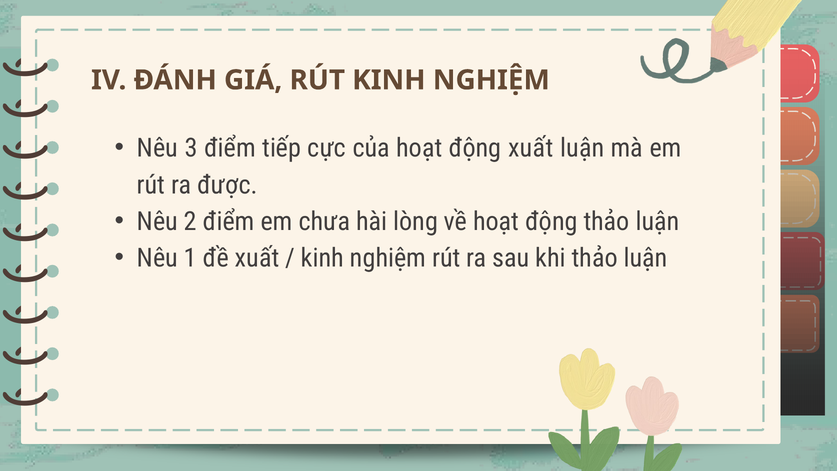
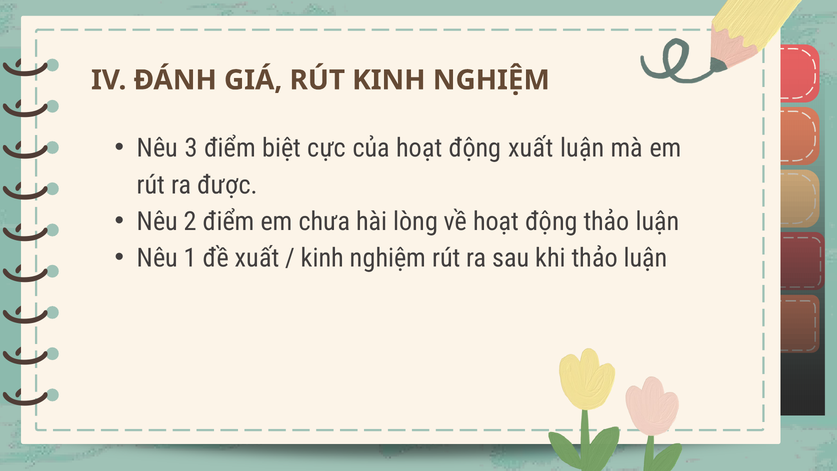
tiếp: tiếp -> biệt (282, 148)
